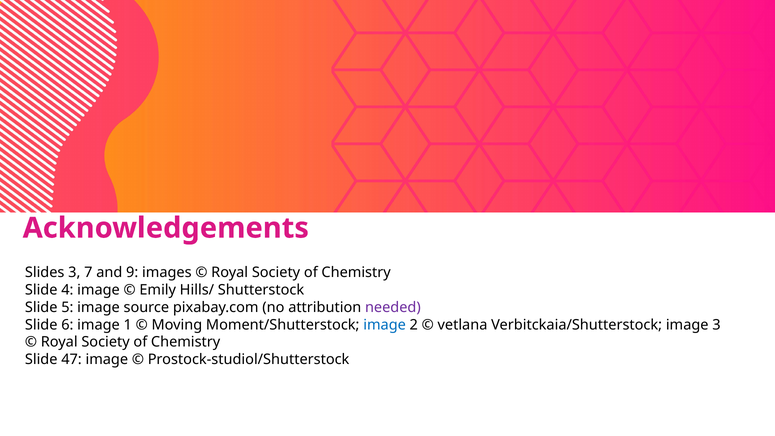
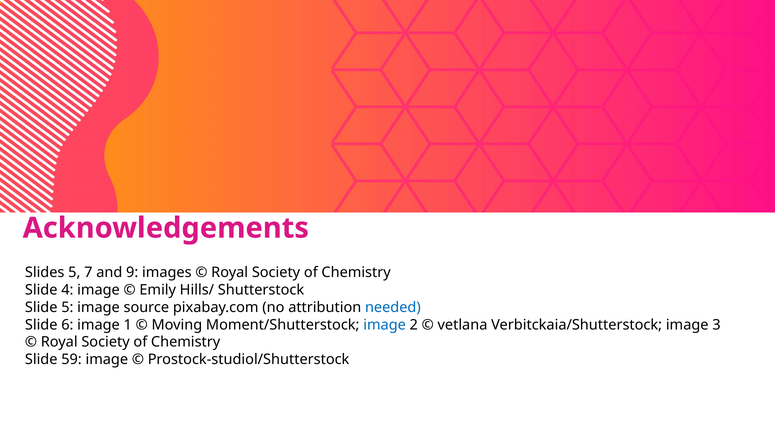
Slides 3: 3 -> 5 (74, 272)
needed colour: purple -> blue (393, 307)
47: 47 -> 59 (72, 360)
